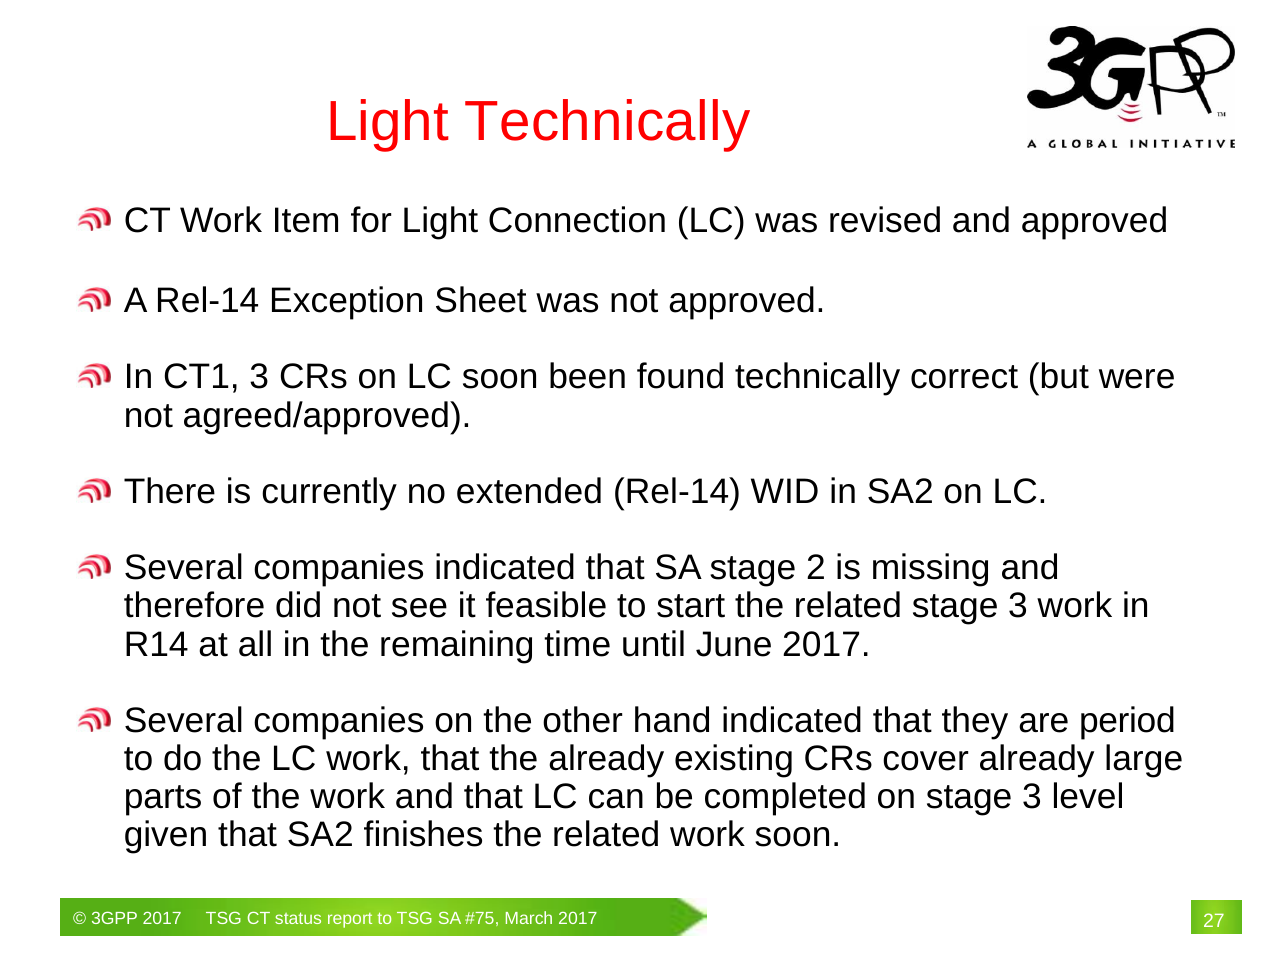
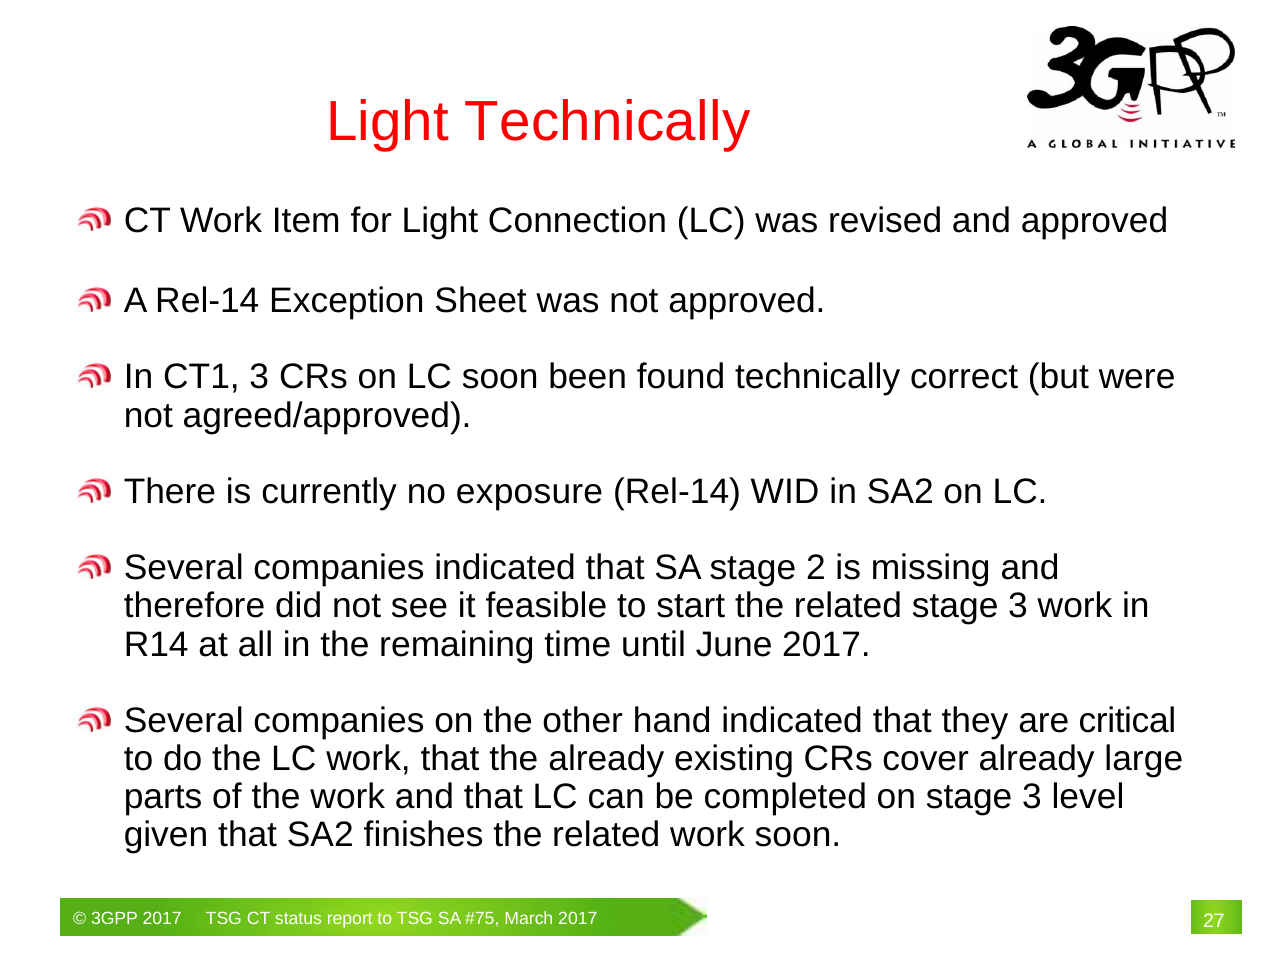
extended: extended -> exposure (530, 492)
period: period -> critical (1127, 721)
